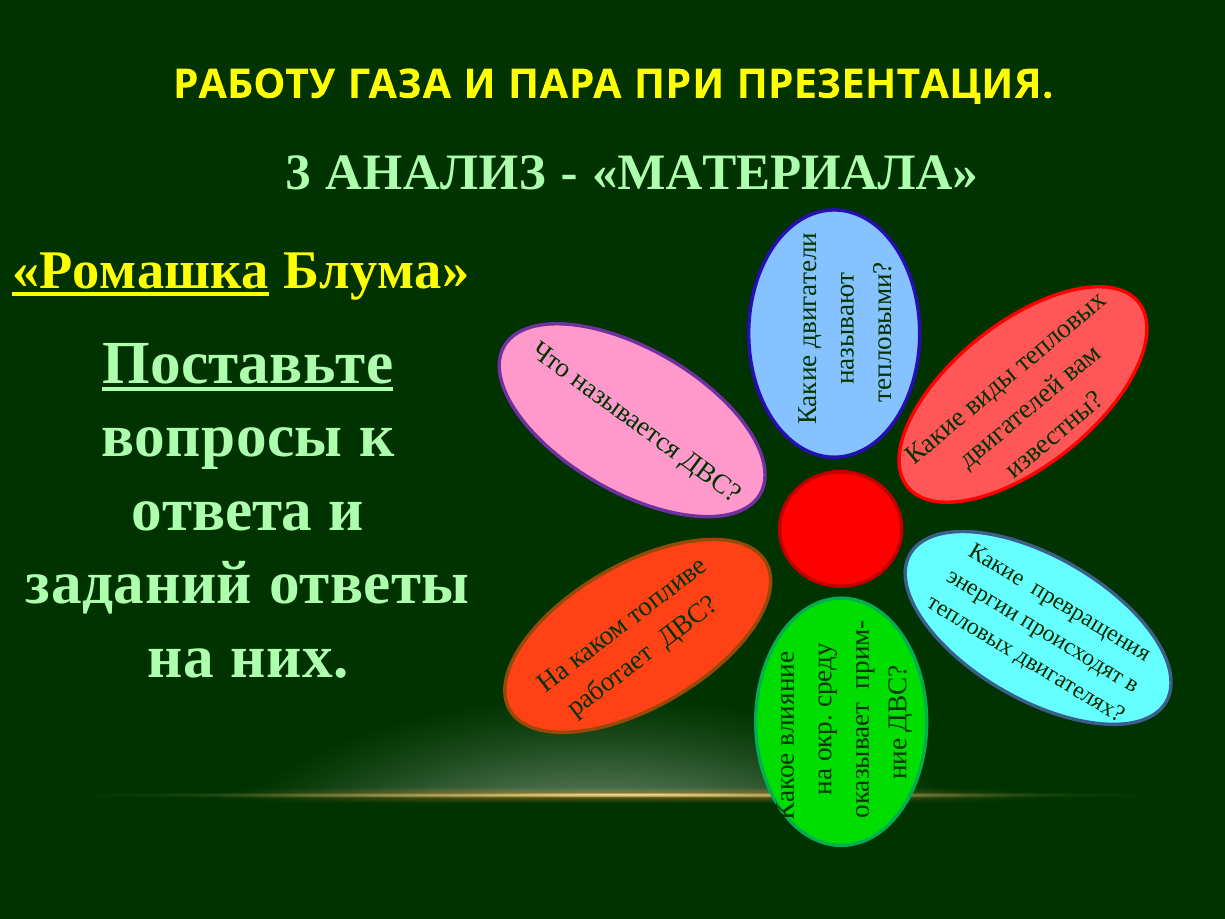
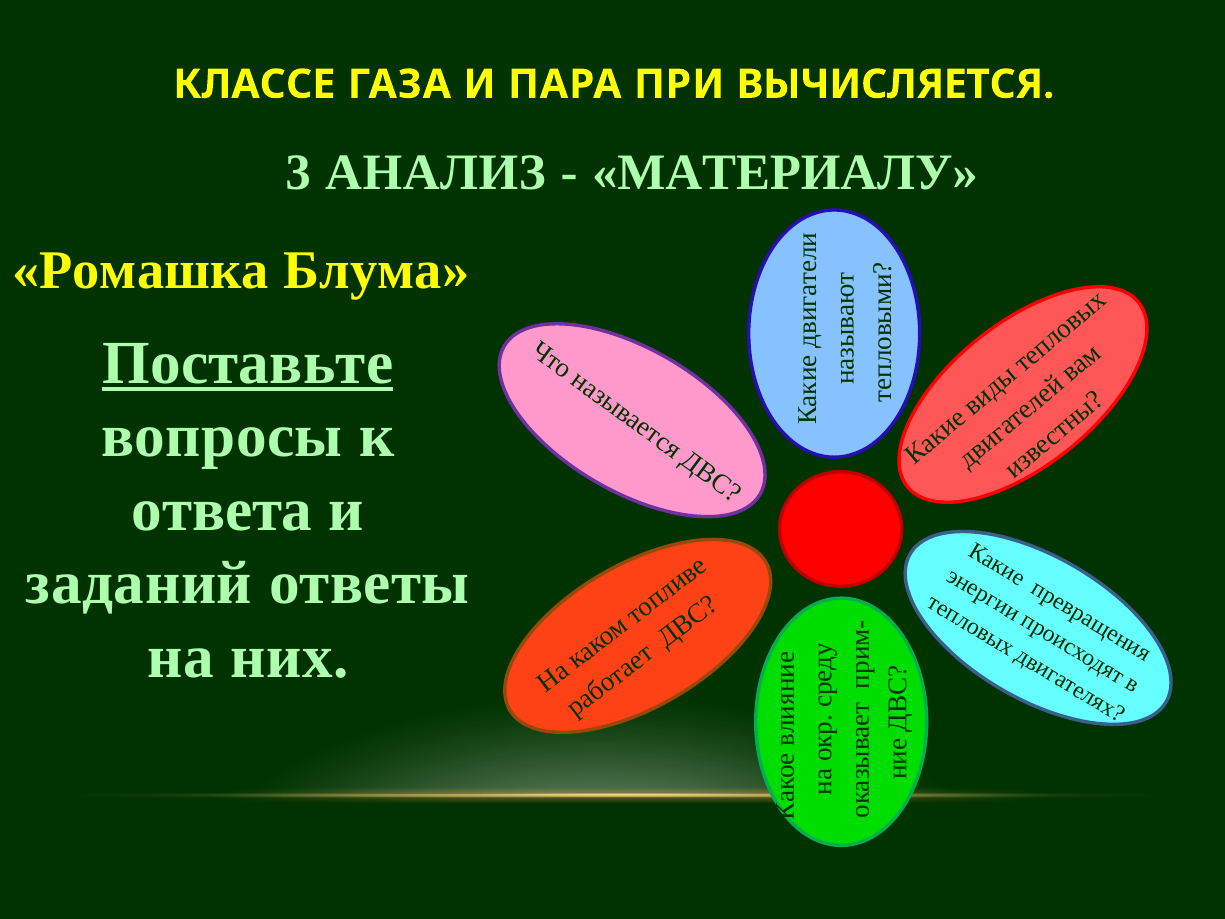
РАБОТУ: РАБОТУ -> КЛАССЕ (254, 84)
ПРЕЗЕНТАЦИЯ: ПРЕЗЕНТАЦИЯ -> ВЫЧИСЛЯЕТСЯ (895, 84)
МАТЕРИАЛА: МАТЕРИАЛА -> МАТЕРИАЛУ (785, 173)
Ромашка underline: present -> none (141, 270)
